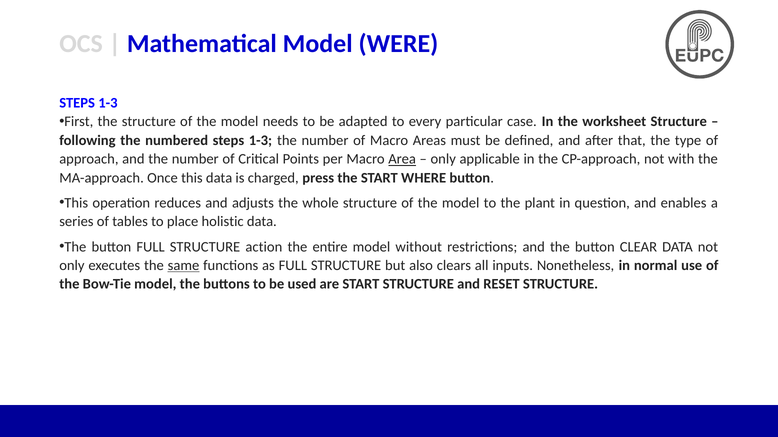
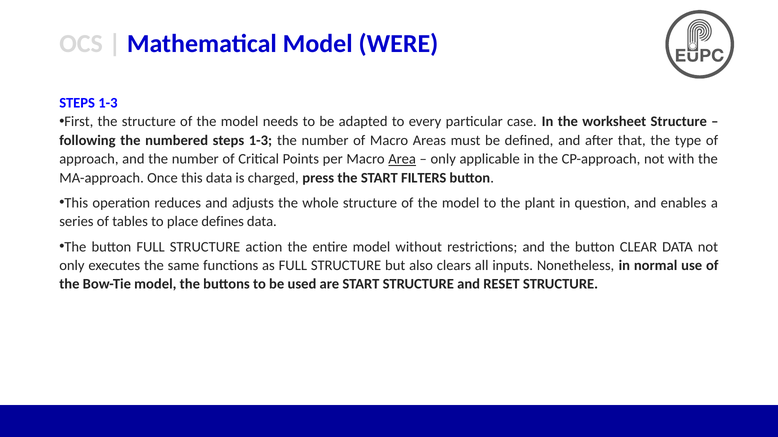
WHERE: WHERE -> FILTERS (424, 178)
holistic: holistic -> defines (223, 222)
same underline: present -> none (183, 266)
